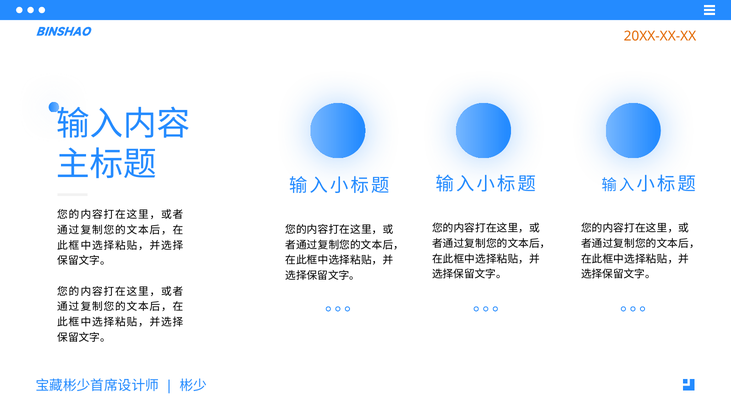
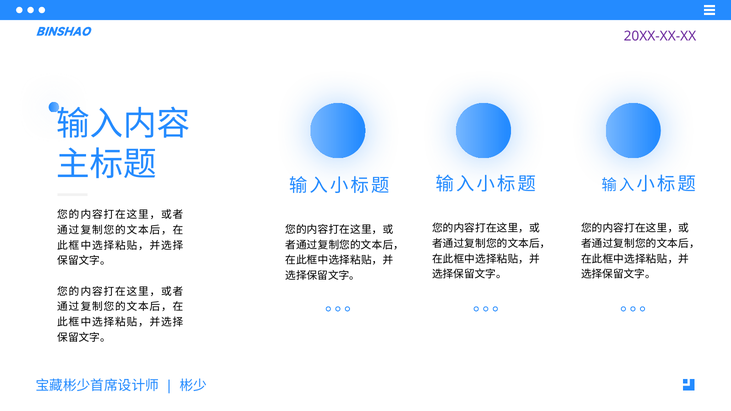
20XX-XX-XX colour: orange -> purple (660, 36)
